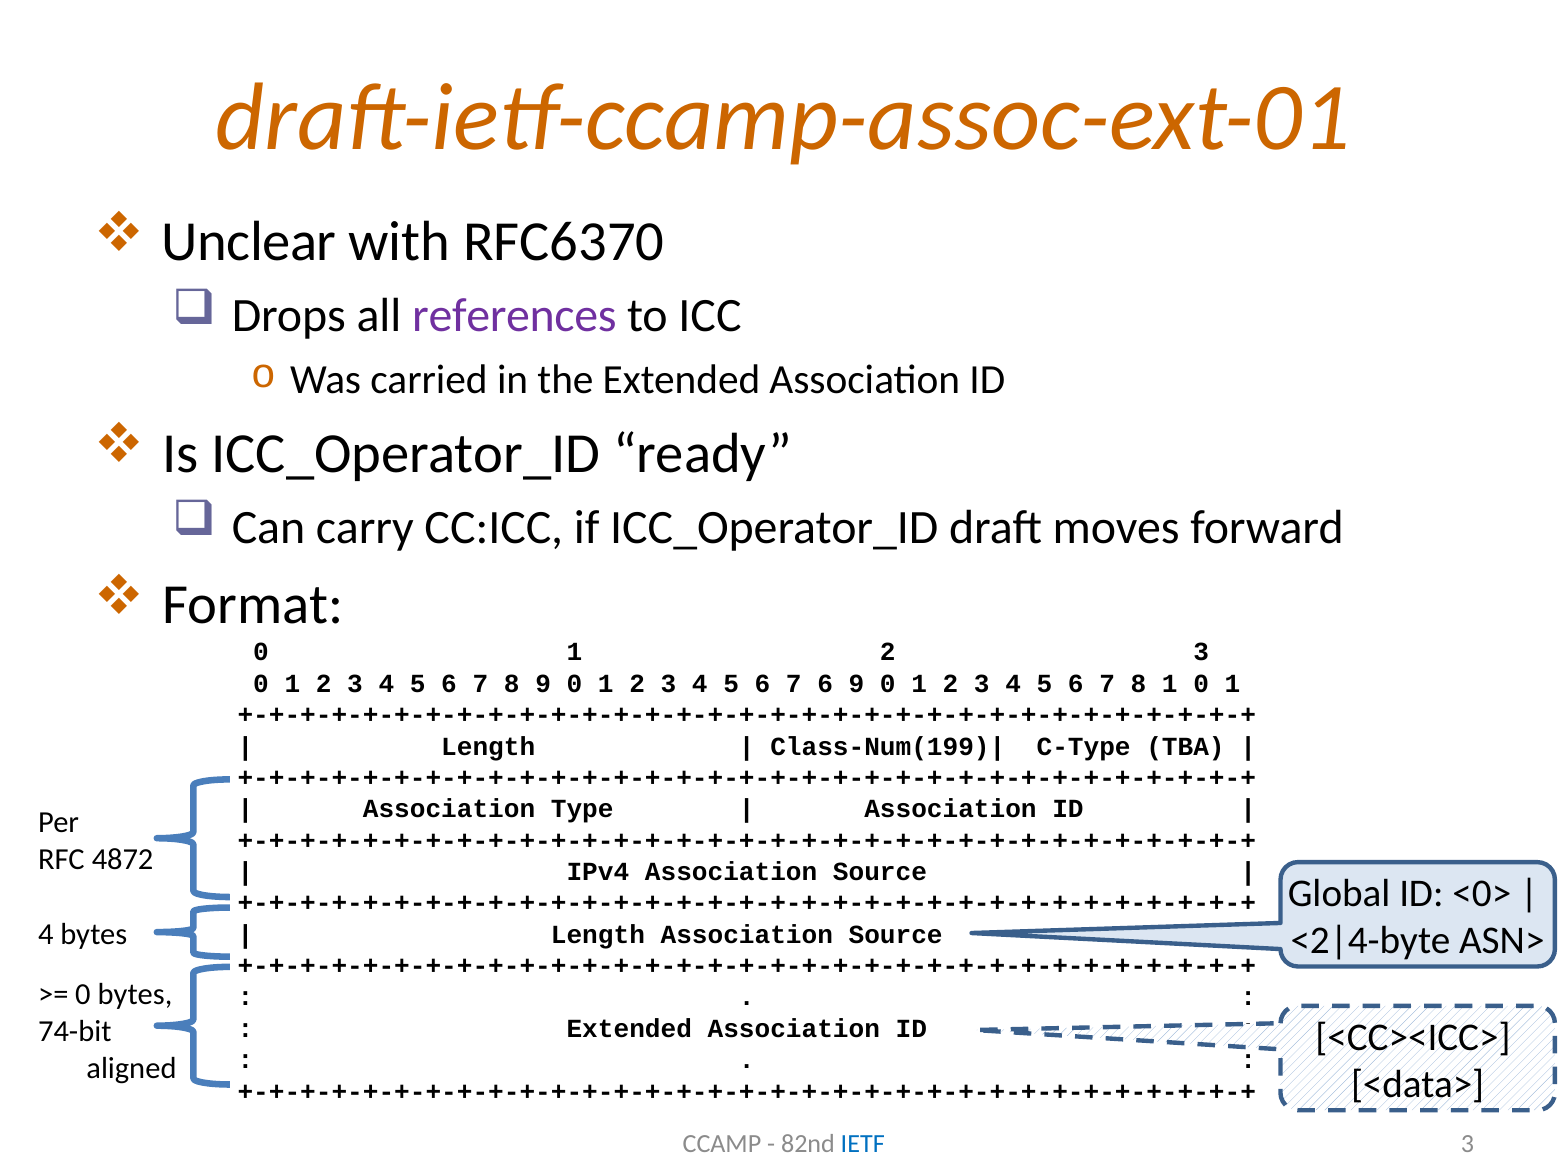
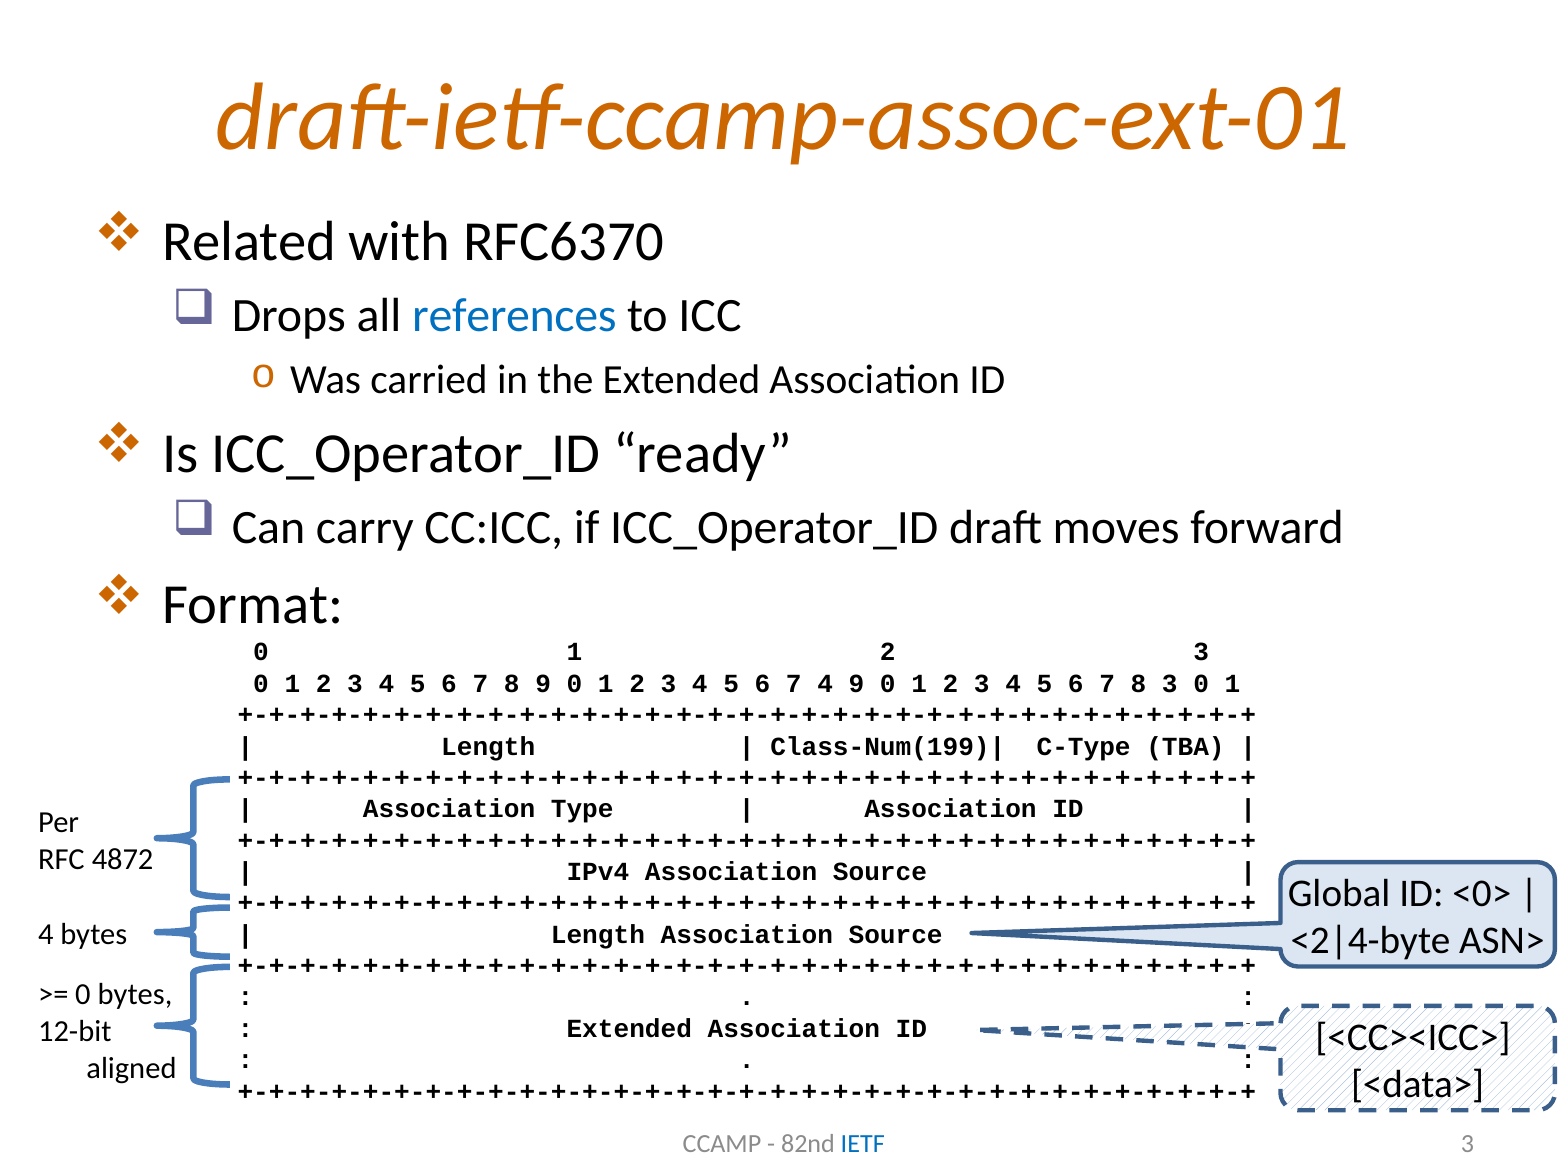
Unclear: Unclear -> Related (249, 242)
references colour: purple -> blue (514, 316)
7 6: 6 -> 4 (825, 684)
8 1: 1 -> 3 (1170, 684)
74-bit: 74-bit -> 12-bit (75, 1031)
